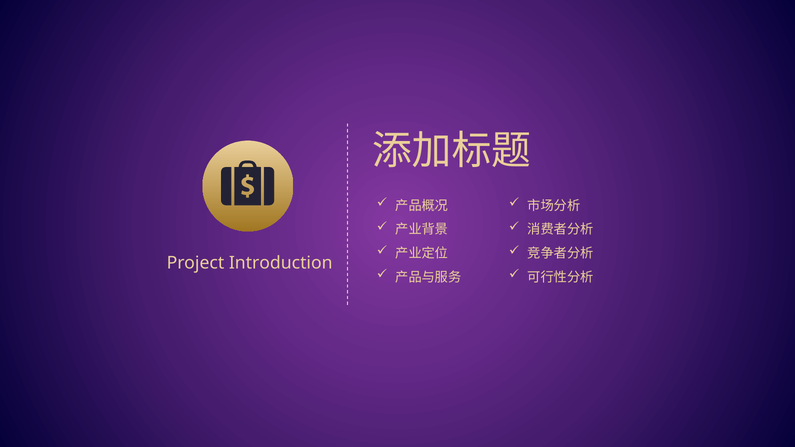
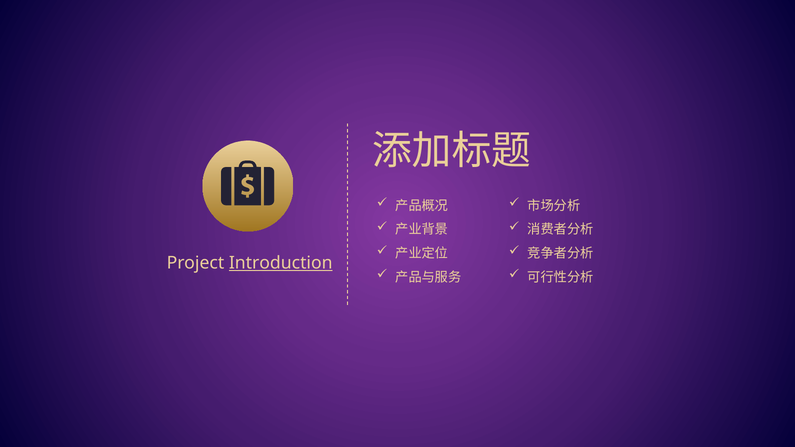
Introduction underline: none -> present (281, 263)
